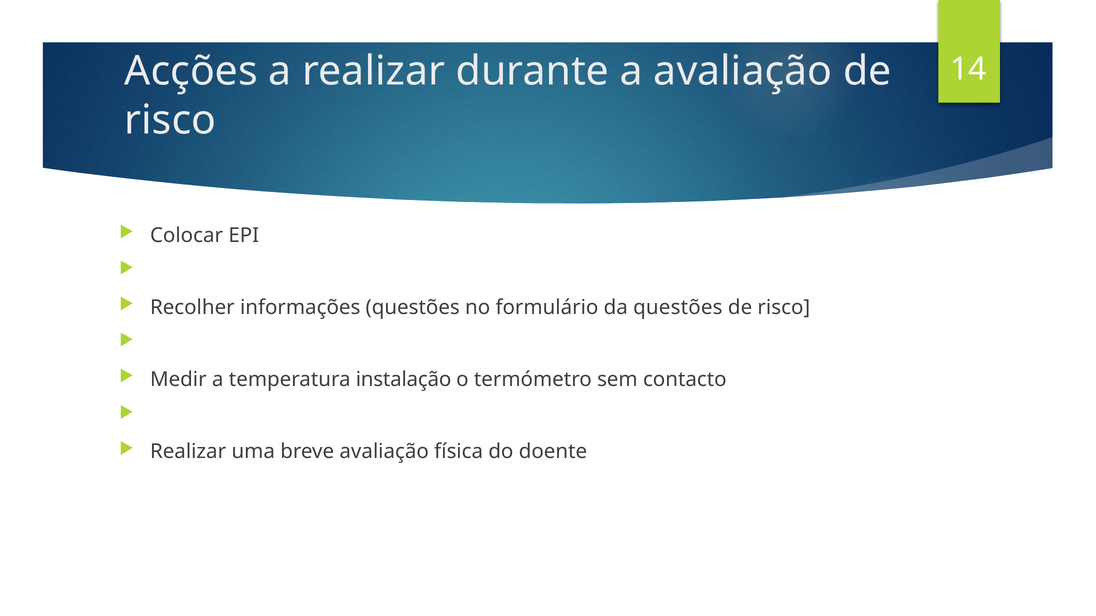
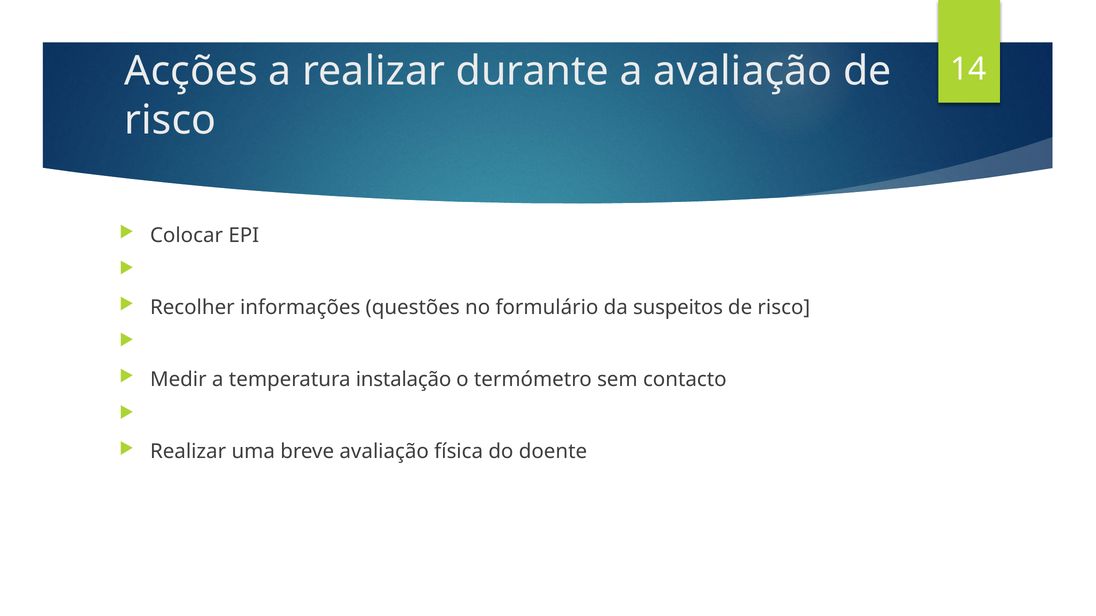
da questões: questões -> suspeitos (678, 308)
